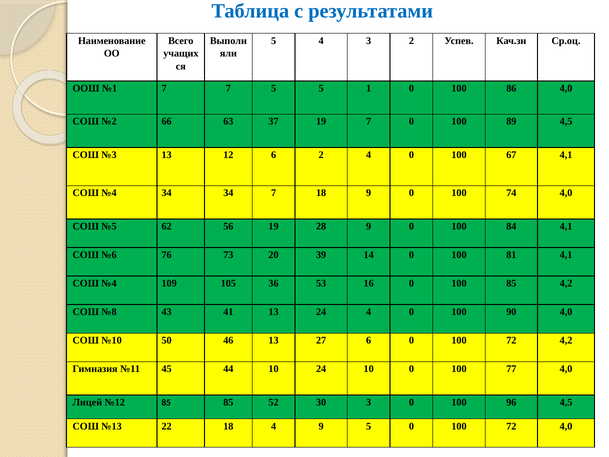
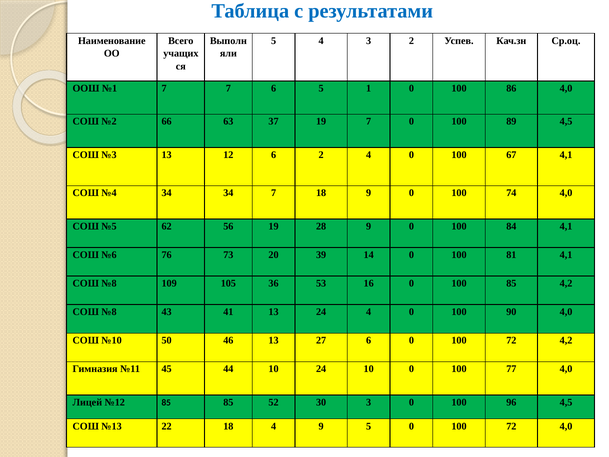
7 5: 5 -> 6 (274, 88)
№4: №4 -> №8 (109, 283)
